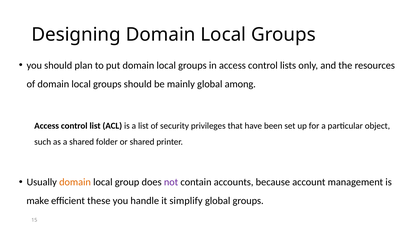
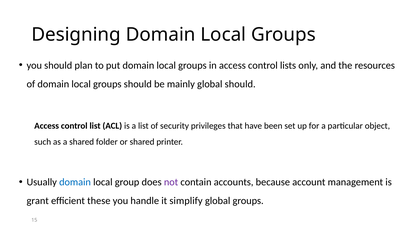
global among: among -> should (240, 84)
domain colour: orange -> blue (75, 182)
make: make -> grant (38, 201)
